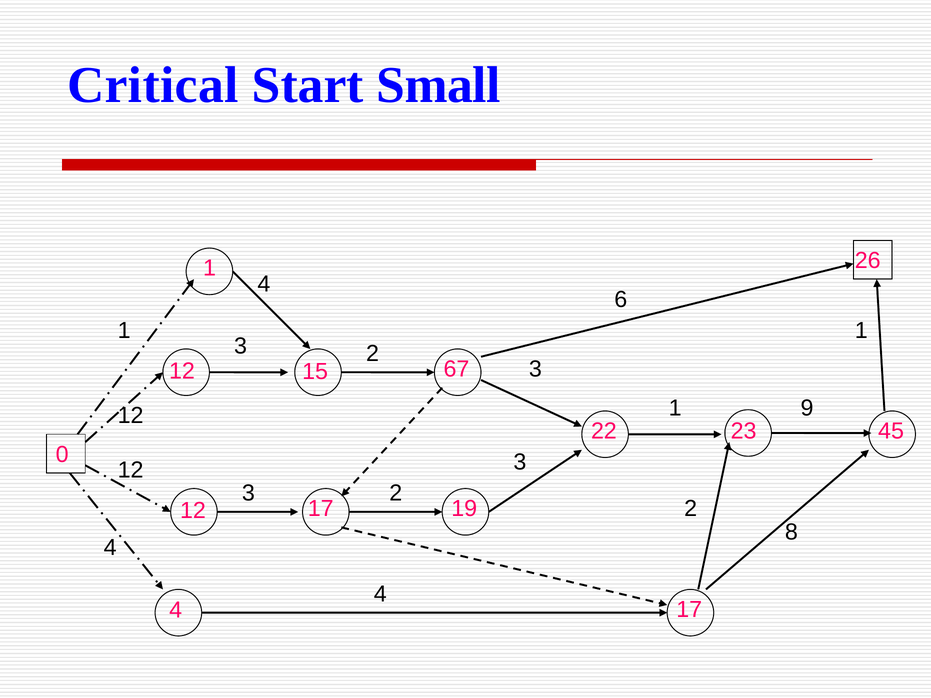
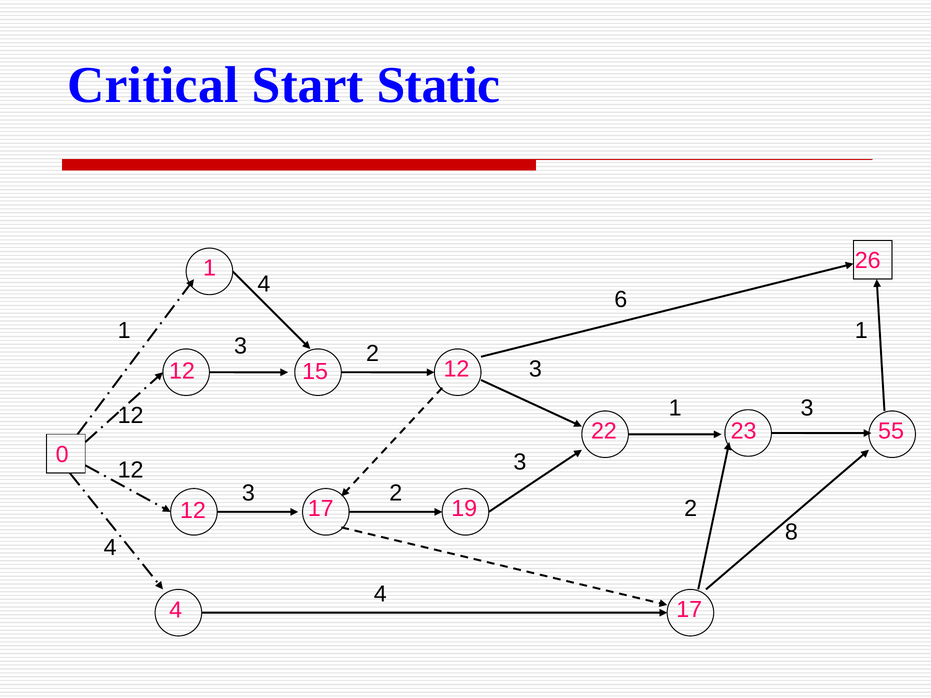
Small: Small -> Static (438, 85)
15 67: 67 -> 12 (457, 369)
9: 9 -> 3 (807, 408)
45: 45 -> 55 (891, 431)
